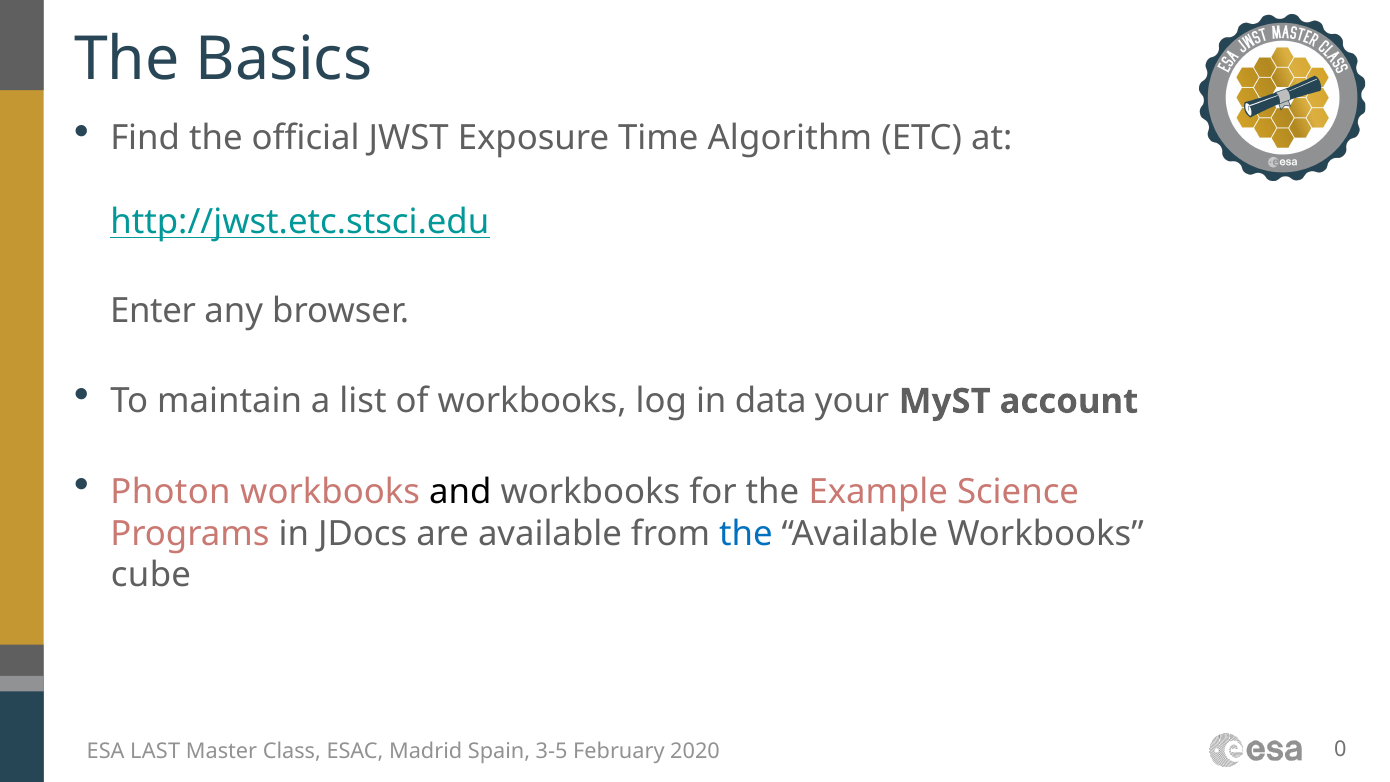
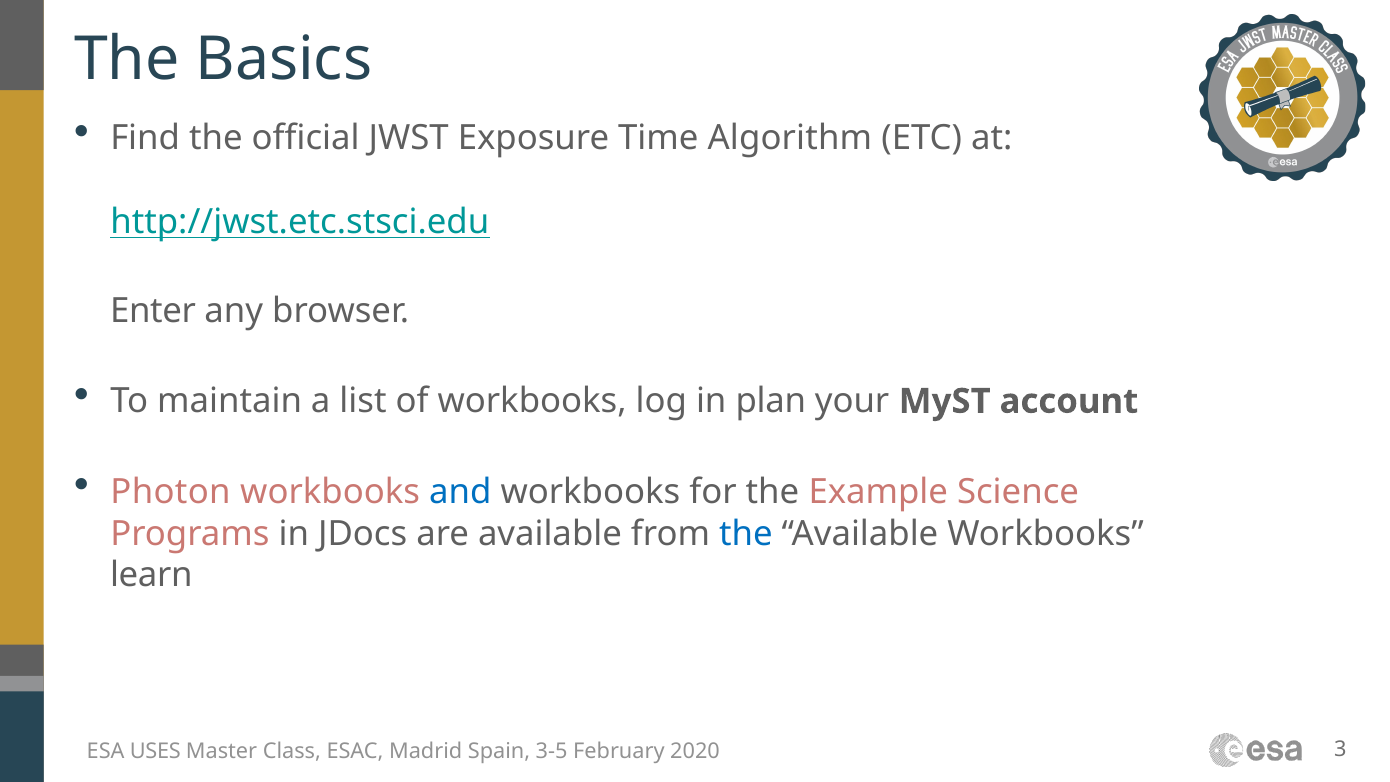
data: data -> plan (771, 401)
and colour: black -> blue (460, 492)
cube: cube -> learn (151, 575)
LAST: LAST -> USES (155, 751)
0: 0 -> 3 (1340, 749)
